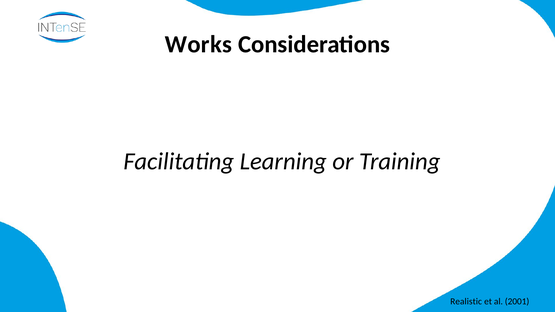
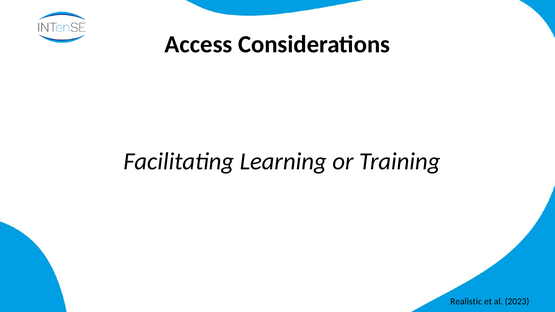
Works: Works -> Access (198, 44)
2001: 2001 -> 2023 (517, 302)
